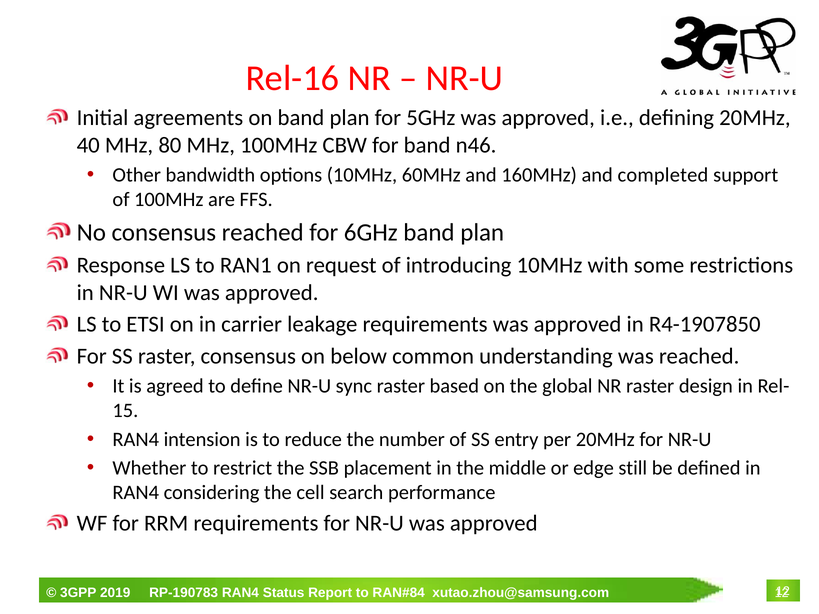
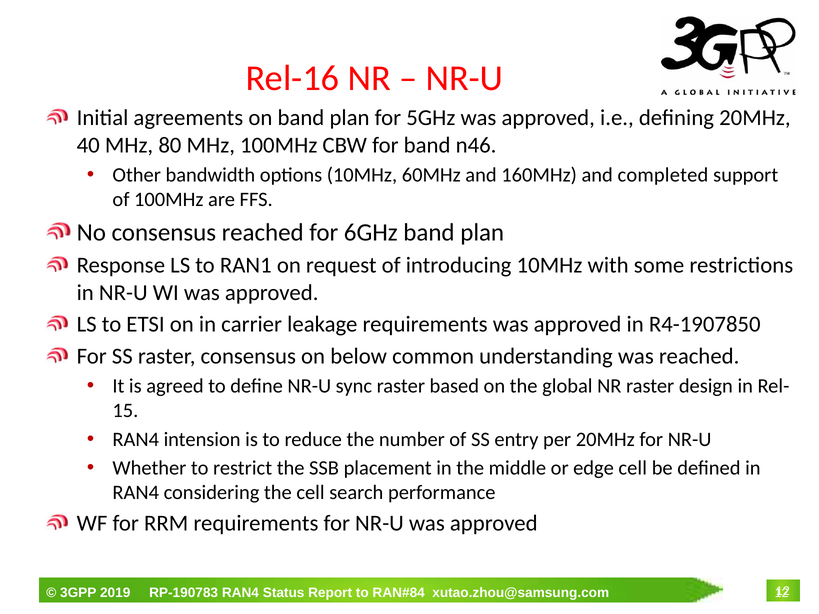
edge still: still -> cell (633, 468)
